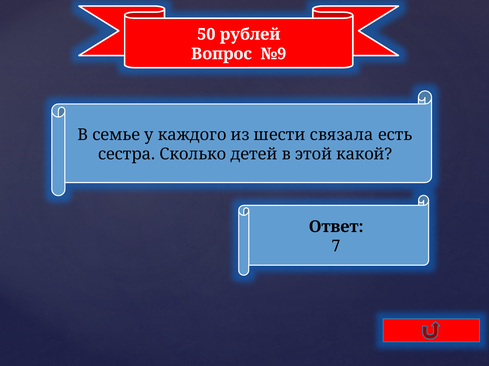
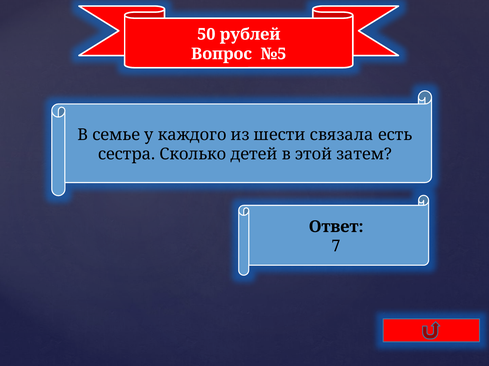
№9: №9 -> №5 (273, 54)
какой: какой -> затем (364, 154)
